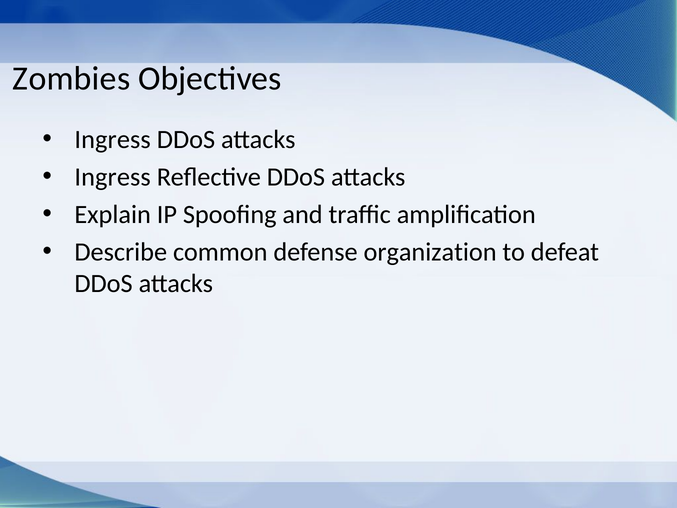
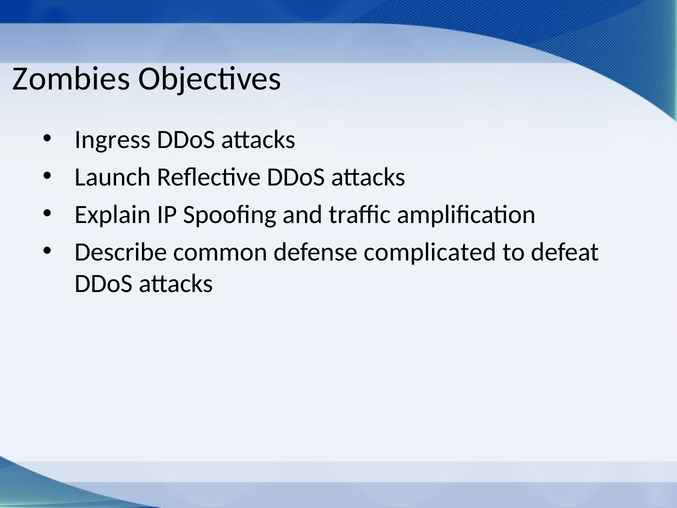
Ingress: Ingress -> Launch (113, 177)
organization: organization -> complicated (430, 252)
